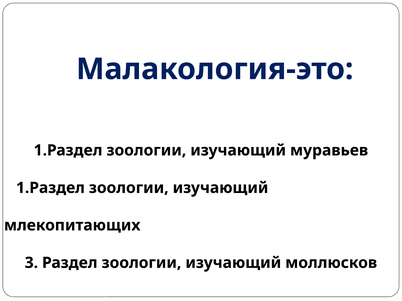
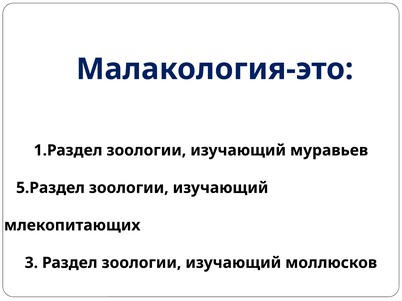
1.Раздел: 1.Раздел -> 5.Раздел (50, 188)
